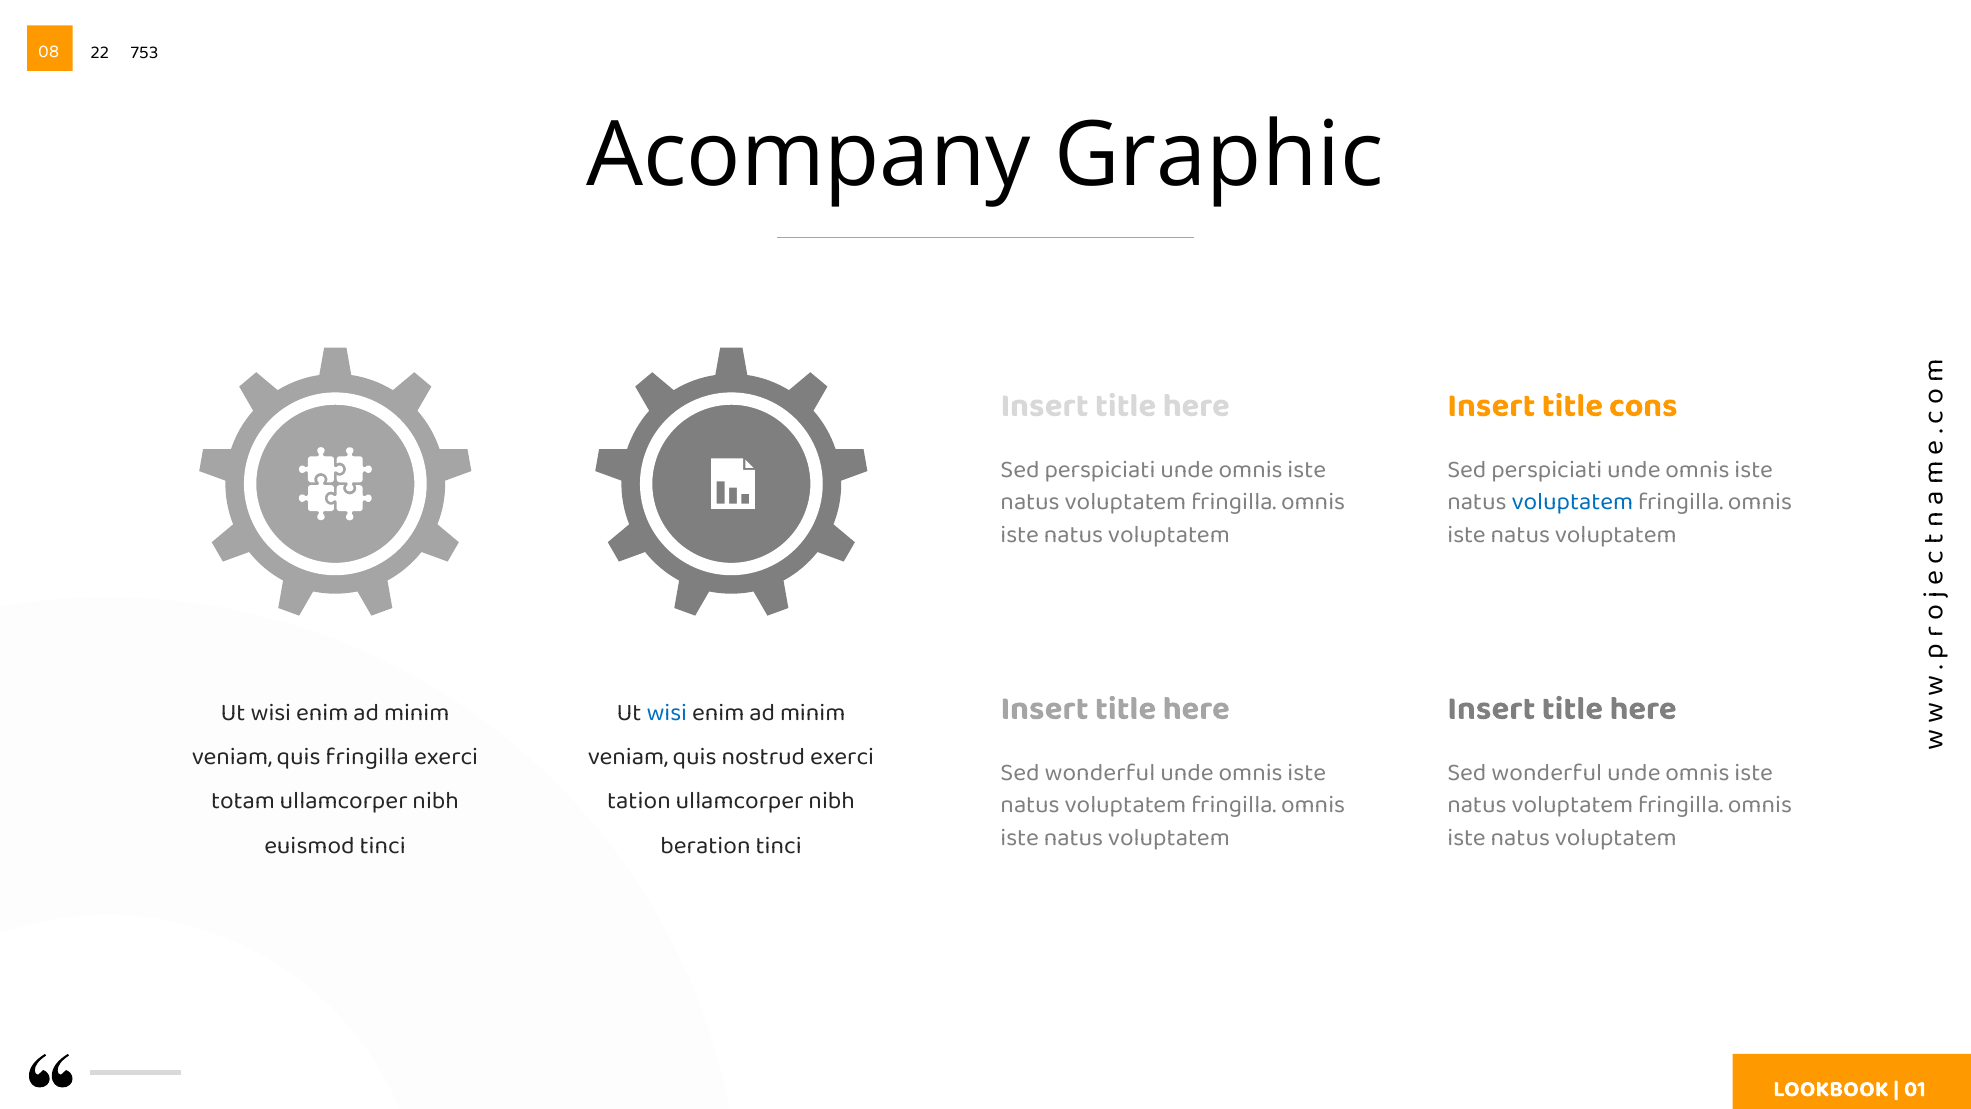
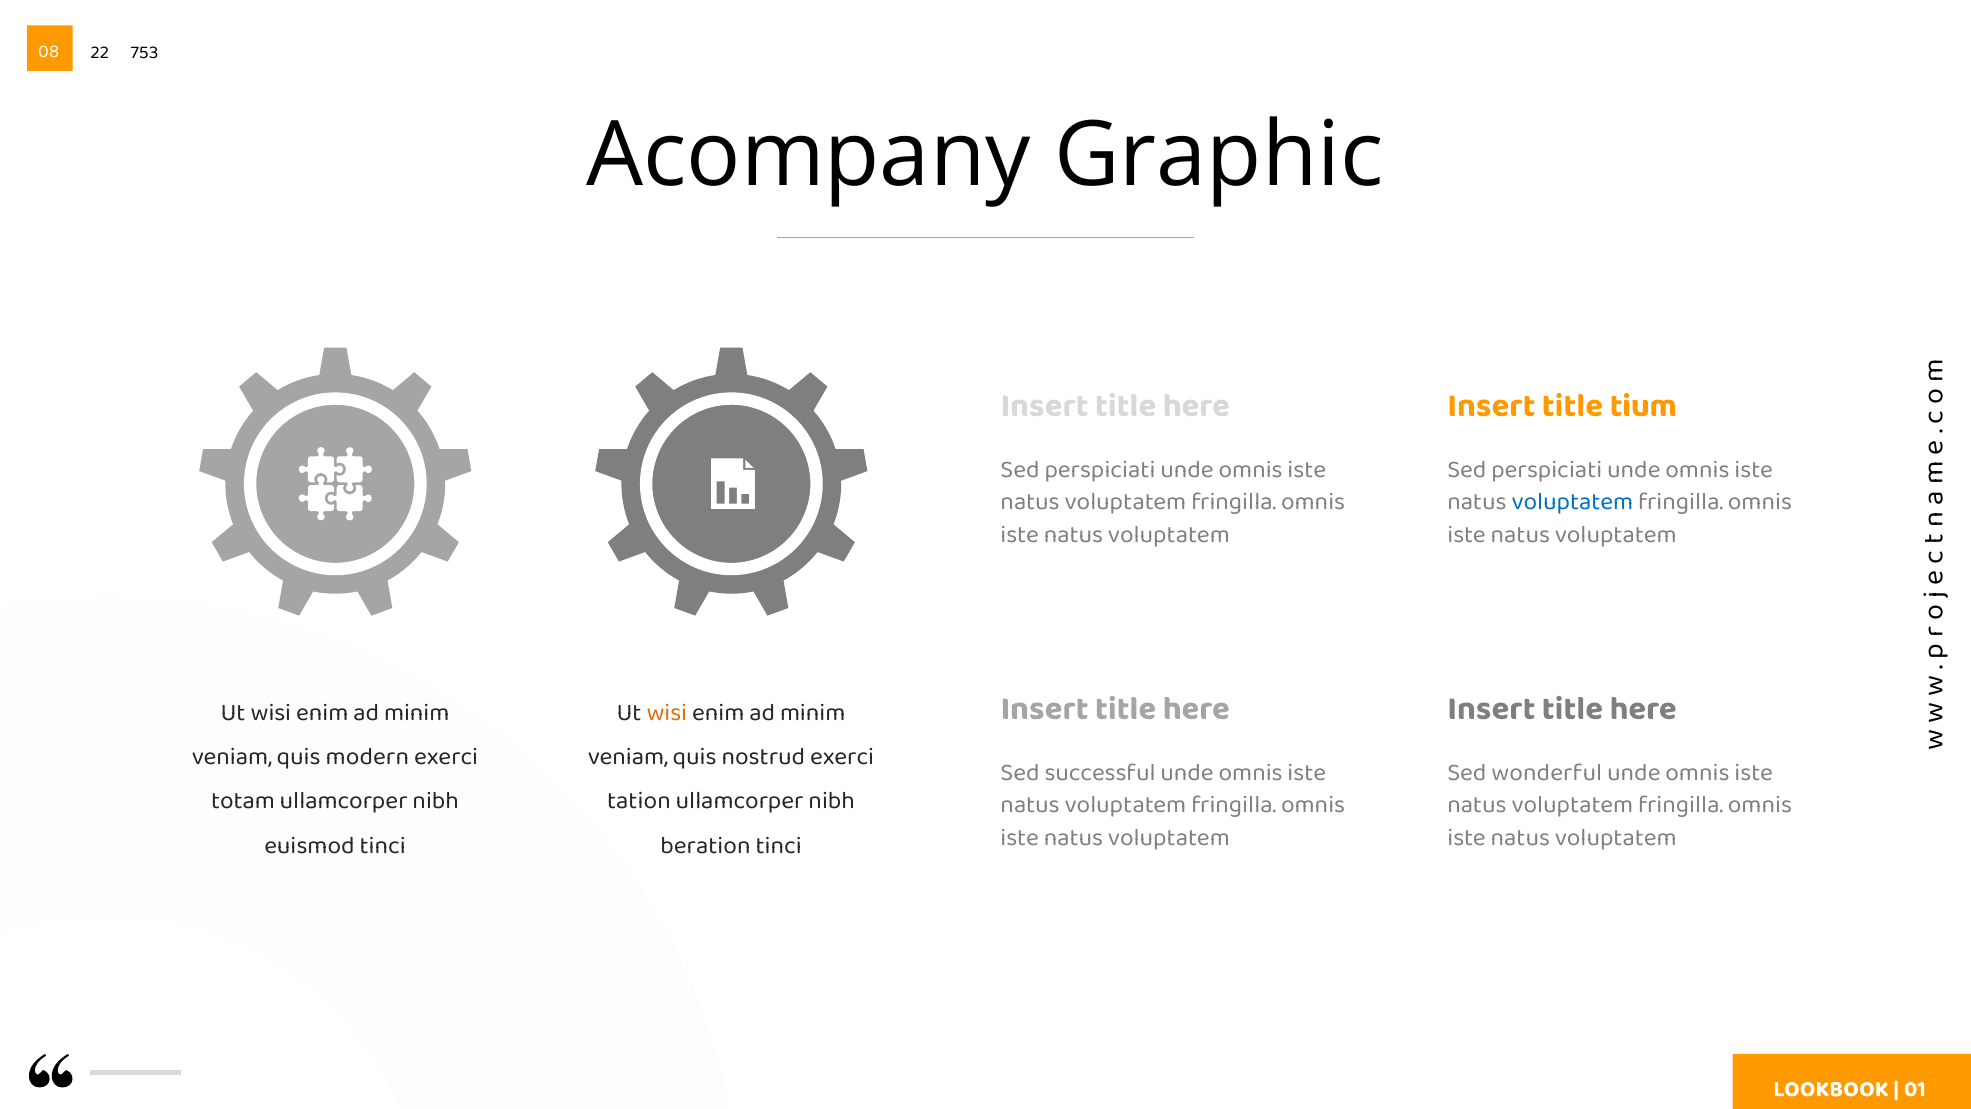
cons: cons -> tium (1643, 405)
wisi colour: blue -> orange (667, 712)
quis fringilla: fringilla -> modern (367, 756)
wonderful: wonderful -> successful (1100, 772)
